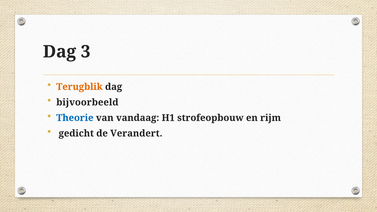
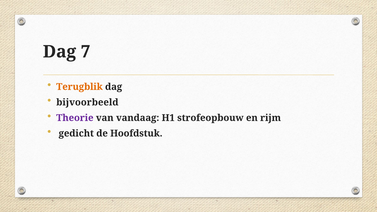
3: 3 -> 7 (86, 52)
Theorie colour: blue -> purple (75, 118)
Verandert: Verandert -> Hoofdstuk (136, 133)
